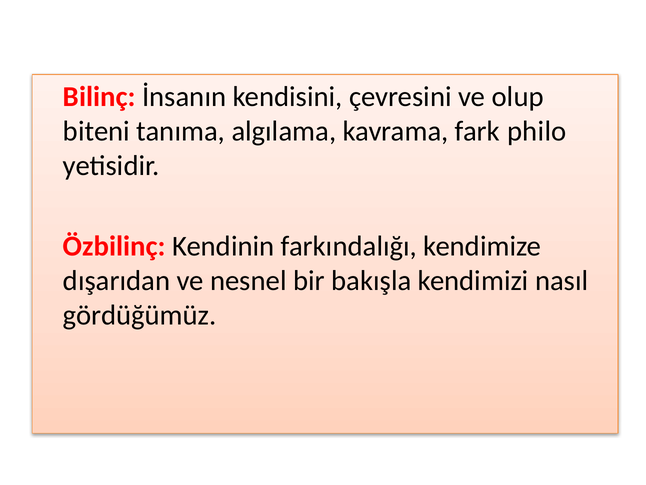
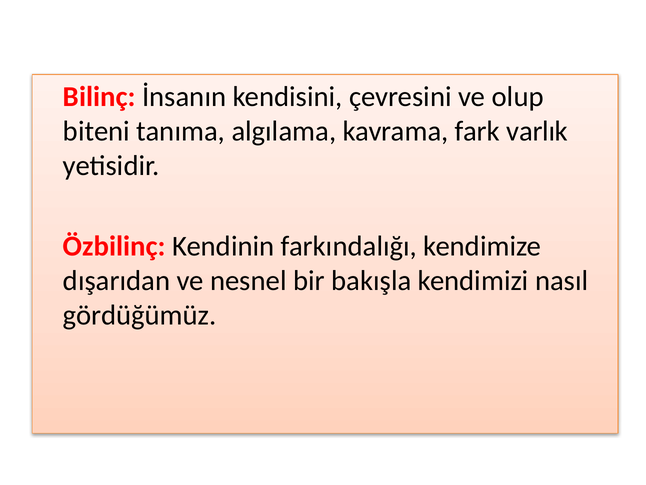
philo: philo -> varlık (537, 131)
